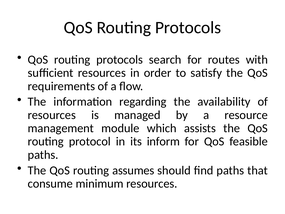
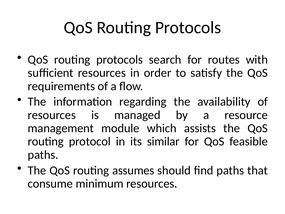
inform: inform -> similar (163, 141)
